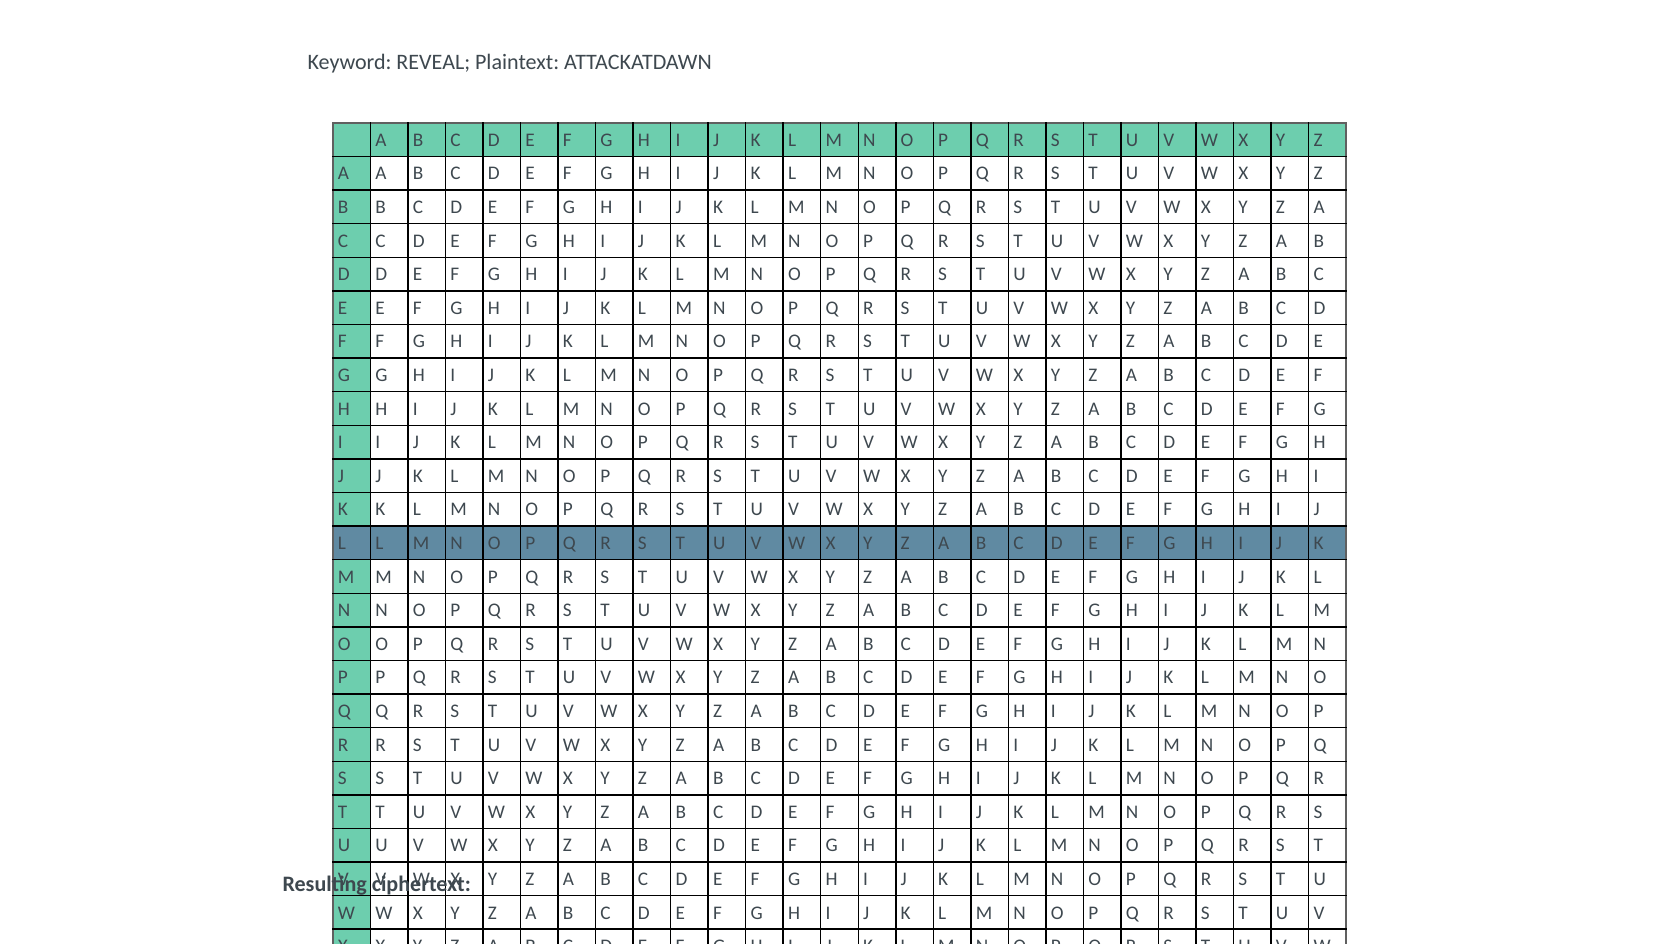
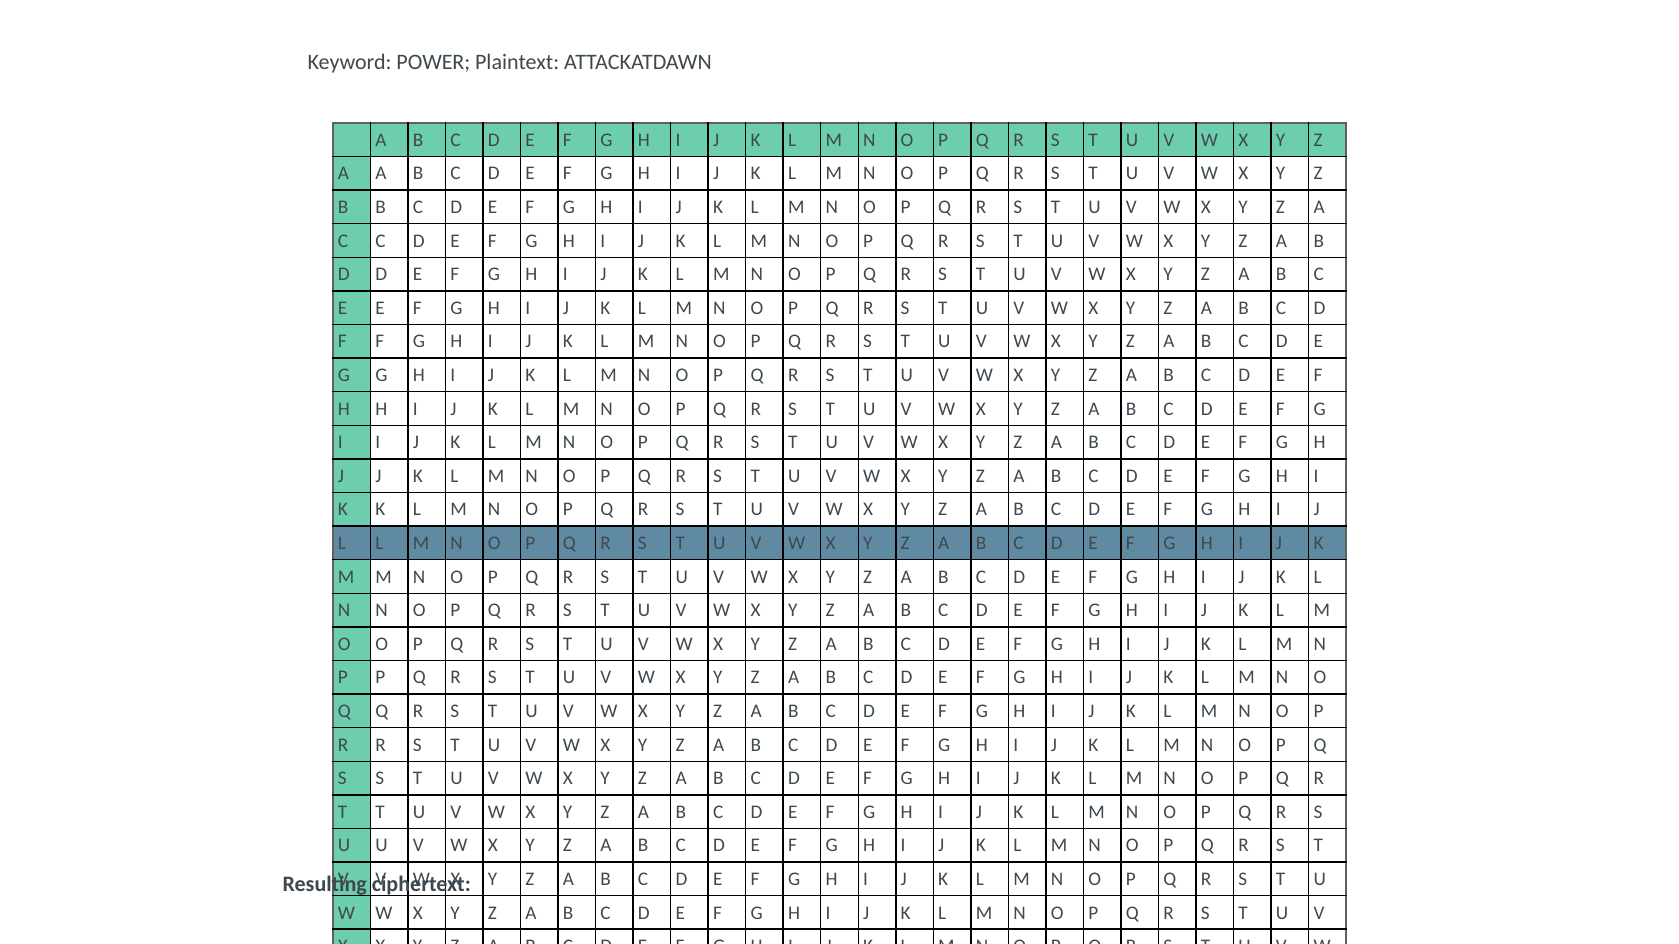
REVEAL: REVEAL -> POWER (433, 63)
